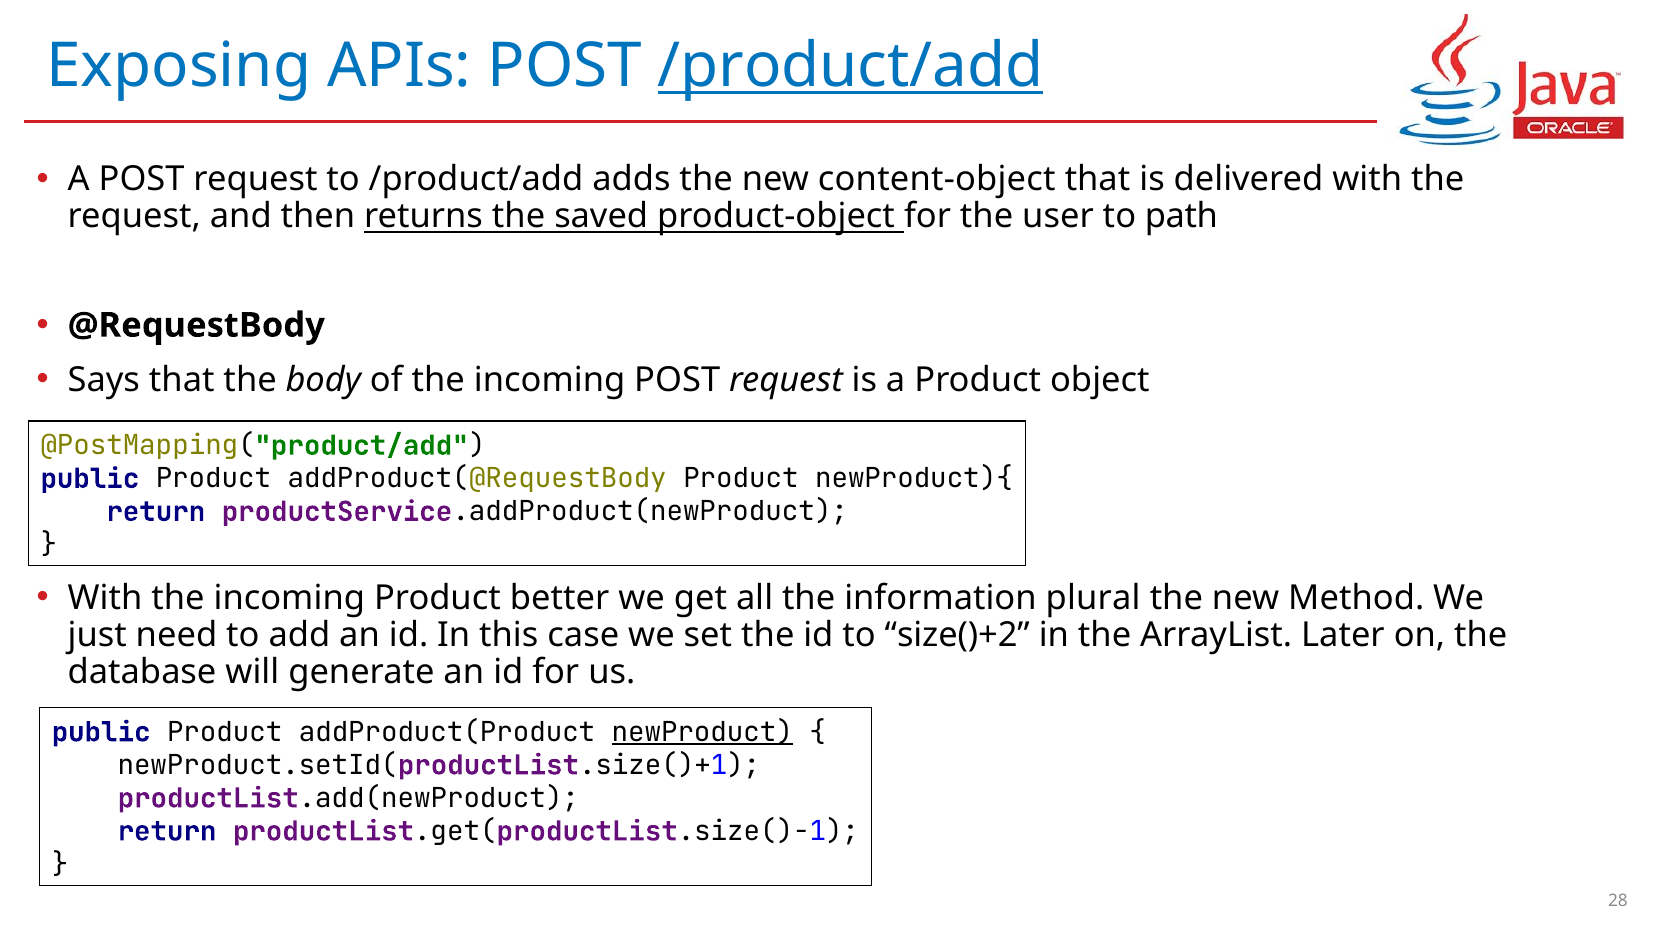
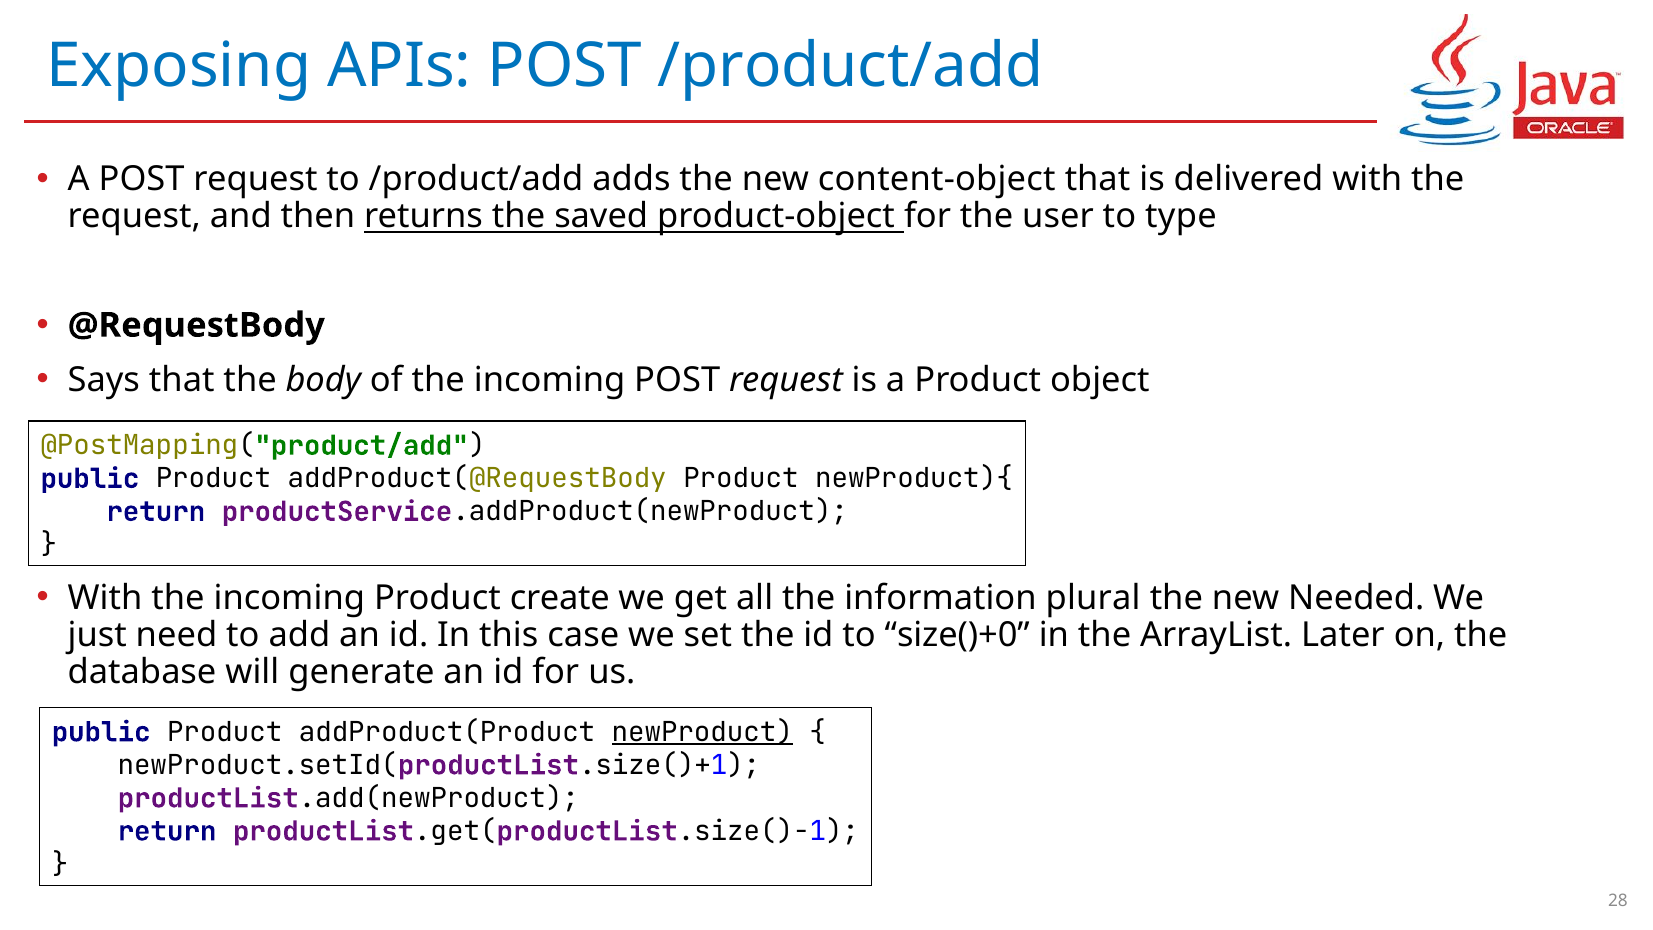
/product/add underline: present -> none (851, 66)
path: path -> type (1181, 216)
better: better -> create (560, 598)
Method: Method -> Needed (1356, 598)
size()+2: size()+2 -> size()+0 (957, 635)
